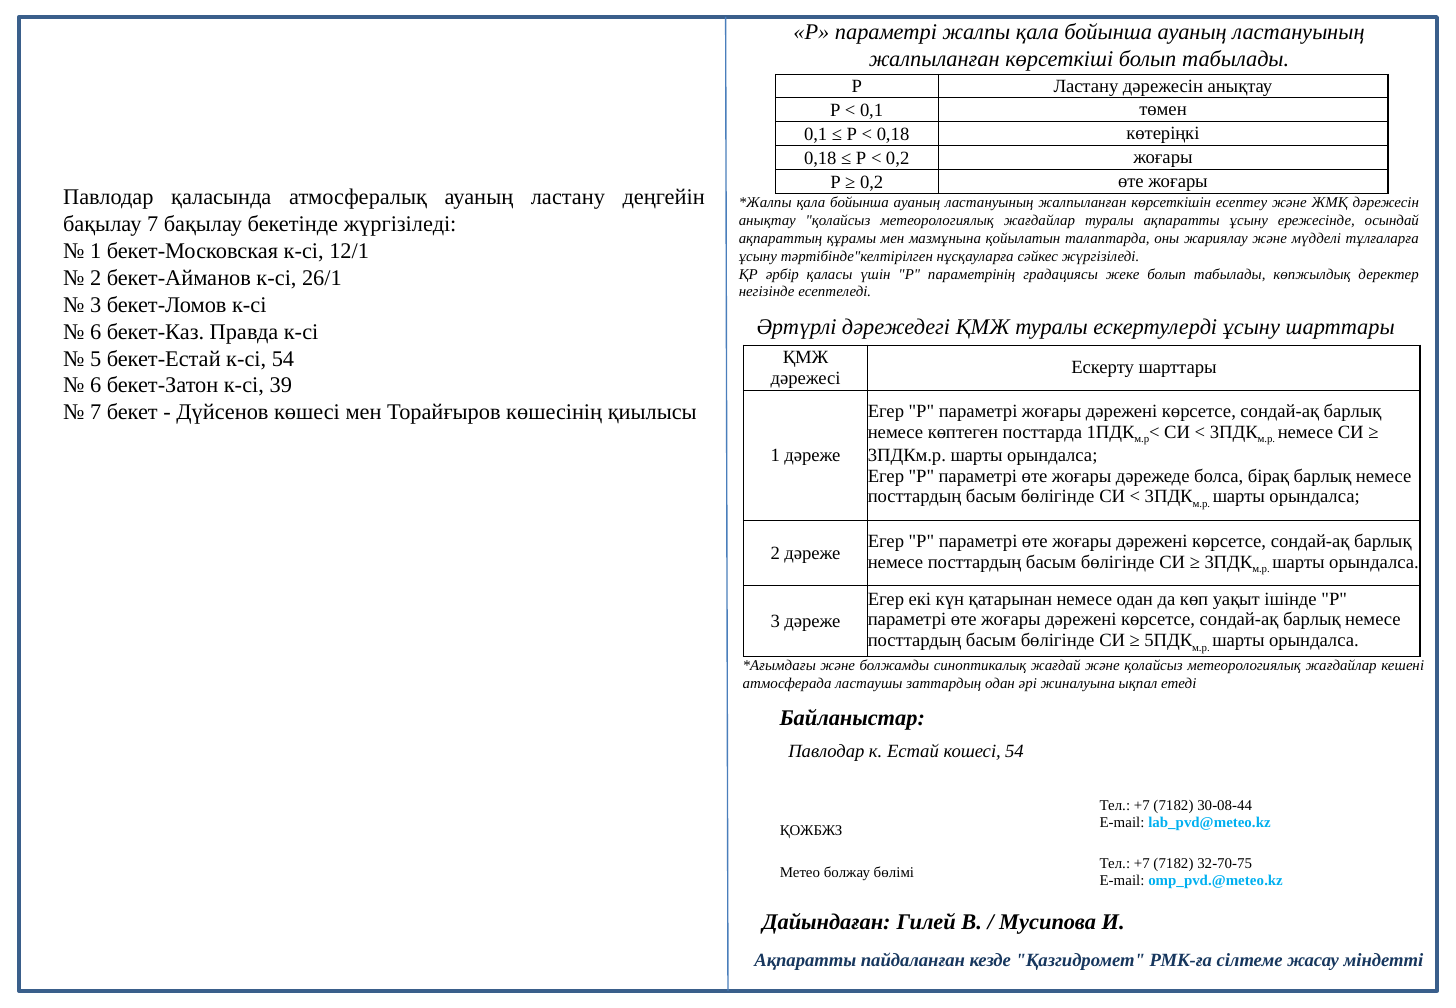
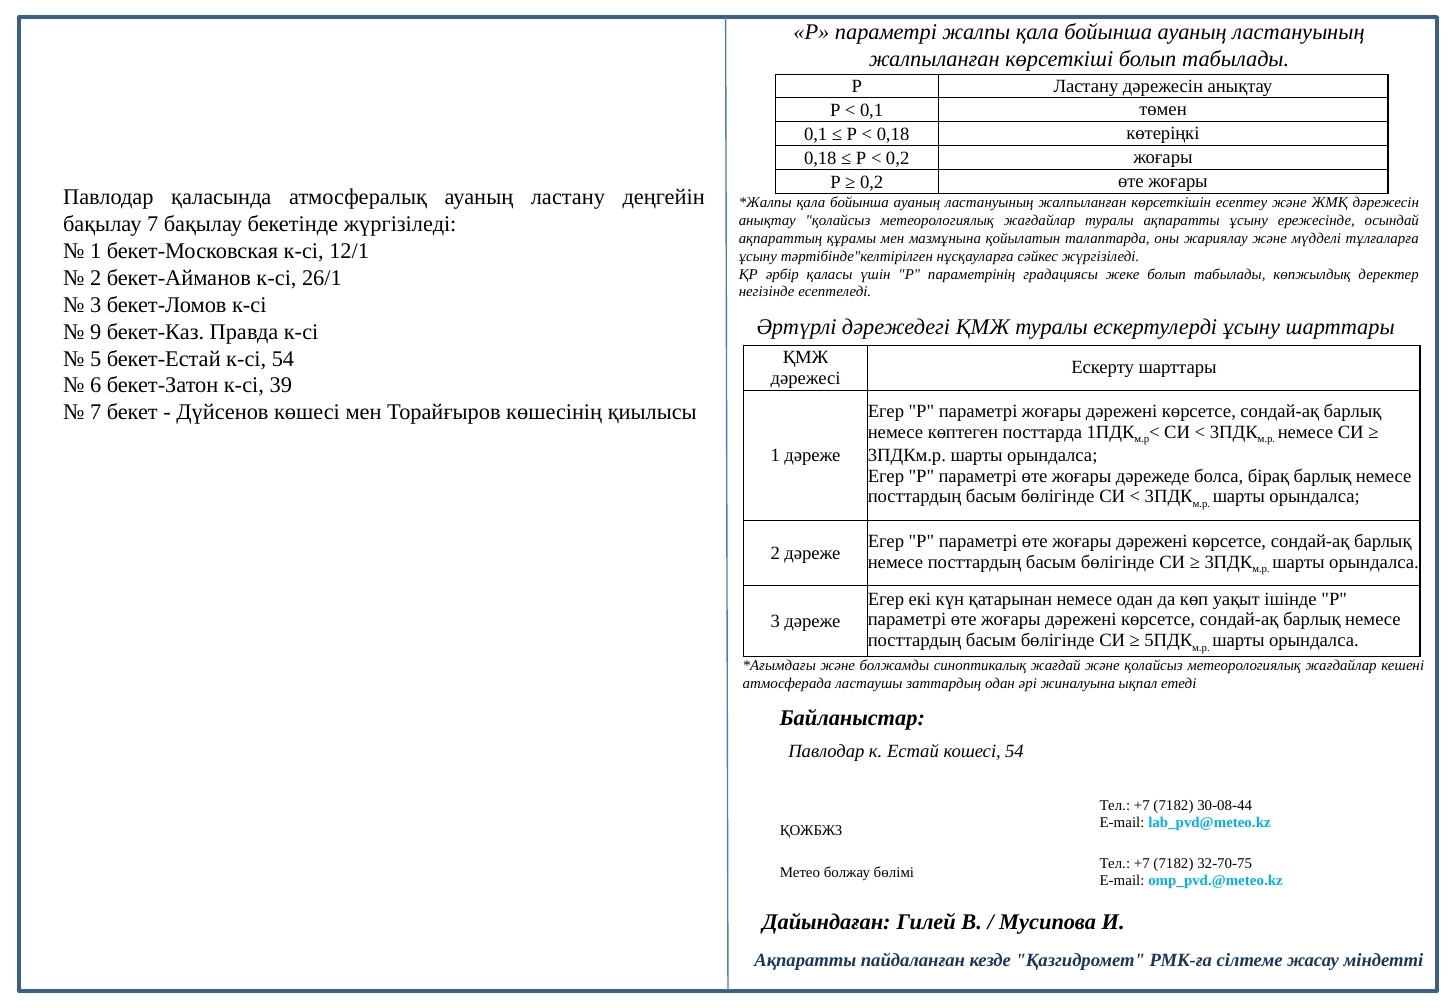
6: 6 -> 9 (96, 332)
